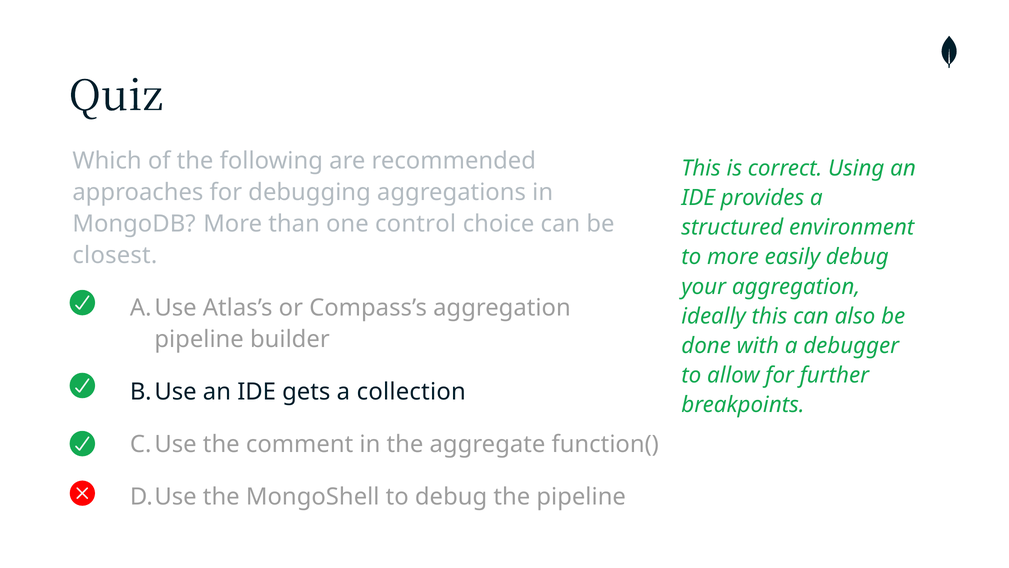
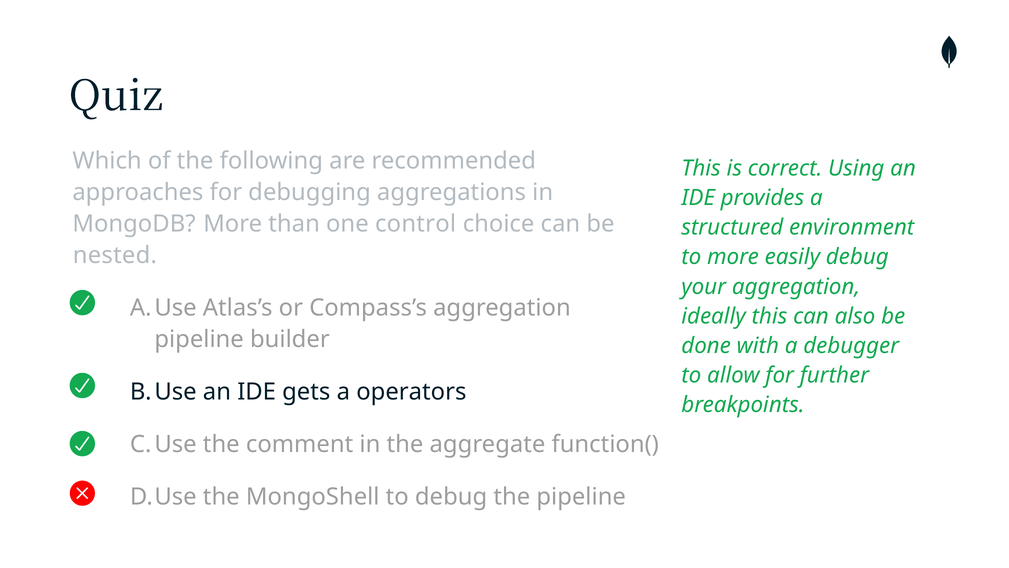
closest: closest -> nested (115, 255)
collection: collection -> operators (411, 392)
